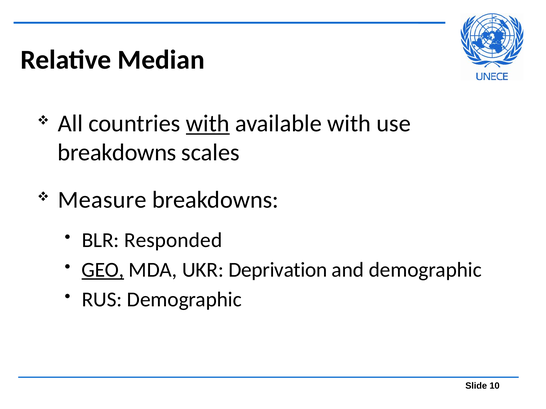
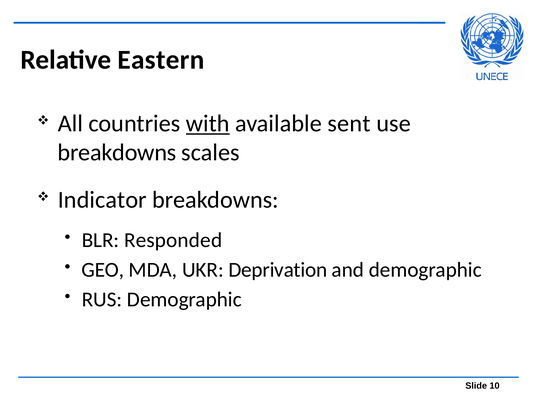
Median: Median -> Eastern (161, 60)
available with: with -> sent (349, 124)
Measure: Measure -> Indicator (102, 200)
GEO underline: present -> none (103, 270)
